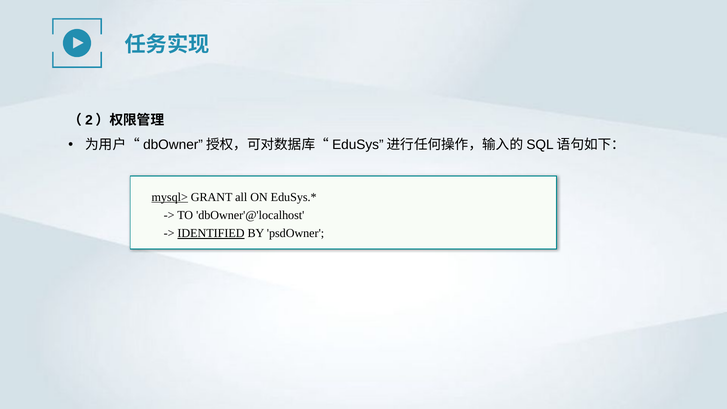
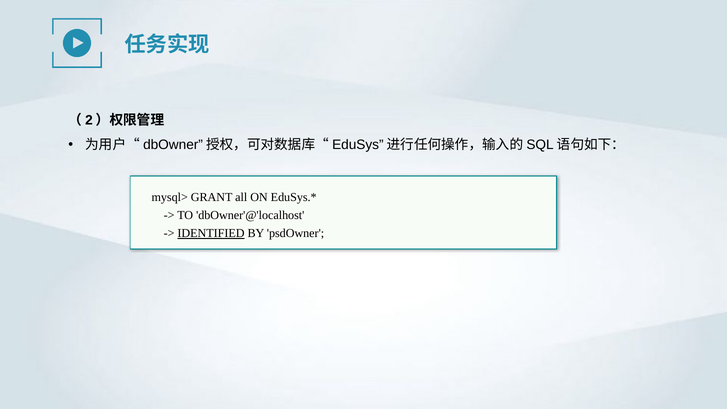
mysql> underline: present -> none (170, 197)
